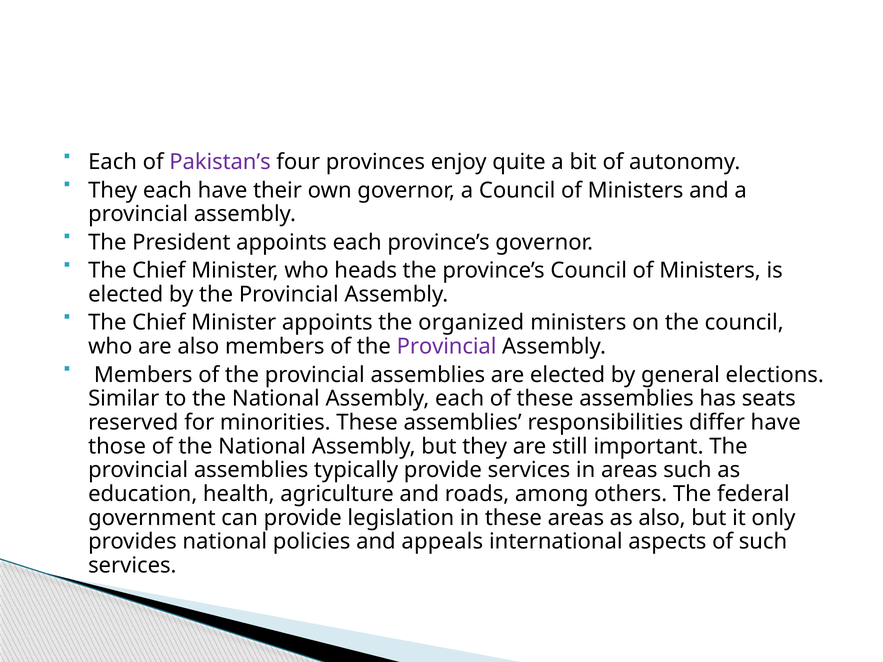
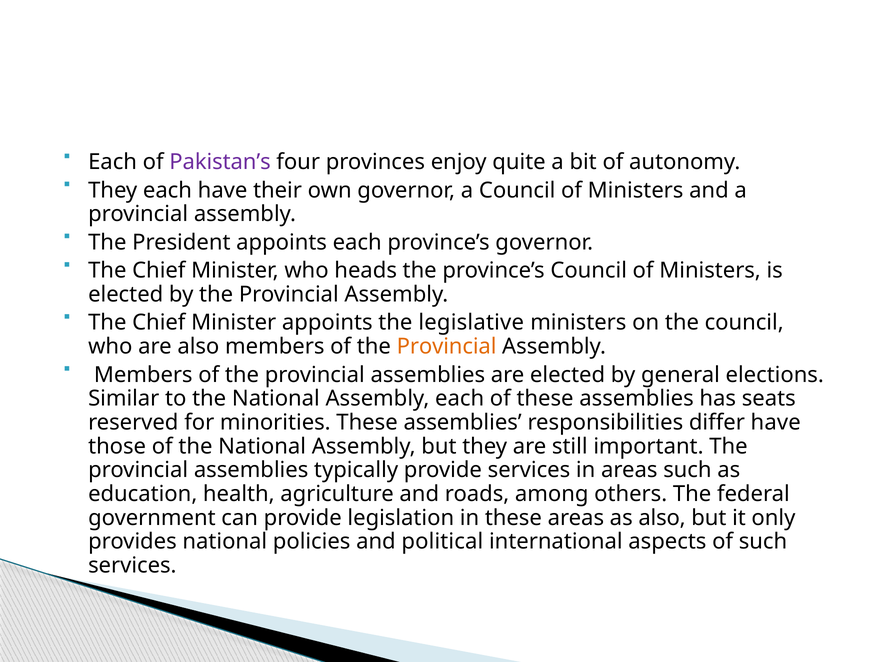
organized: organized -> legislative (471, 323)
Provincial colour: purple -> orange (447, 347)
appeals: appeals -> political (442, 542)
